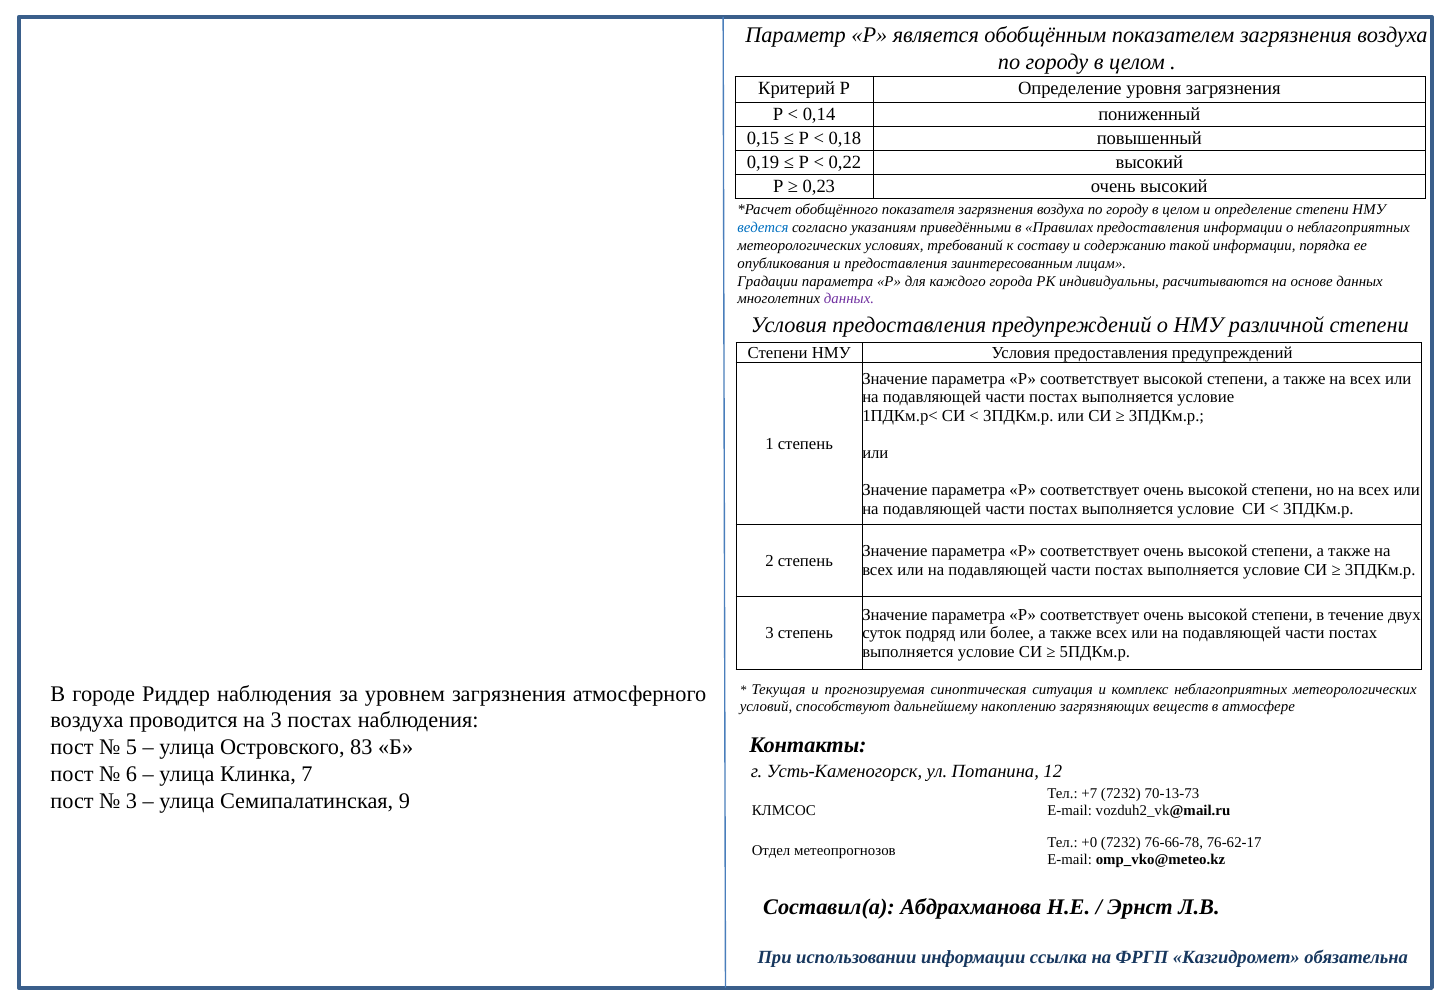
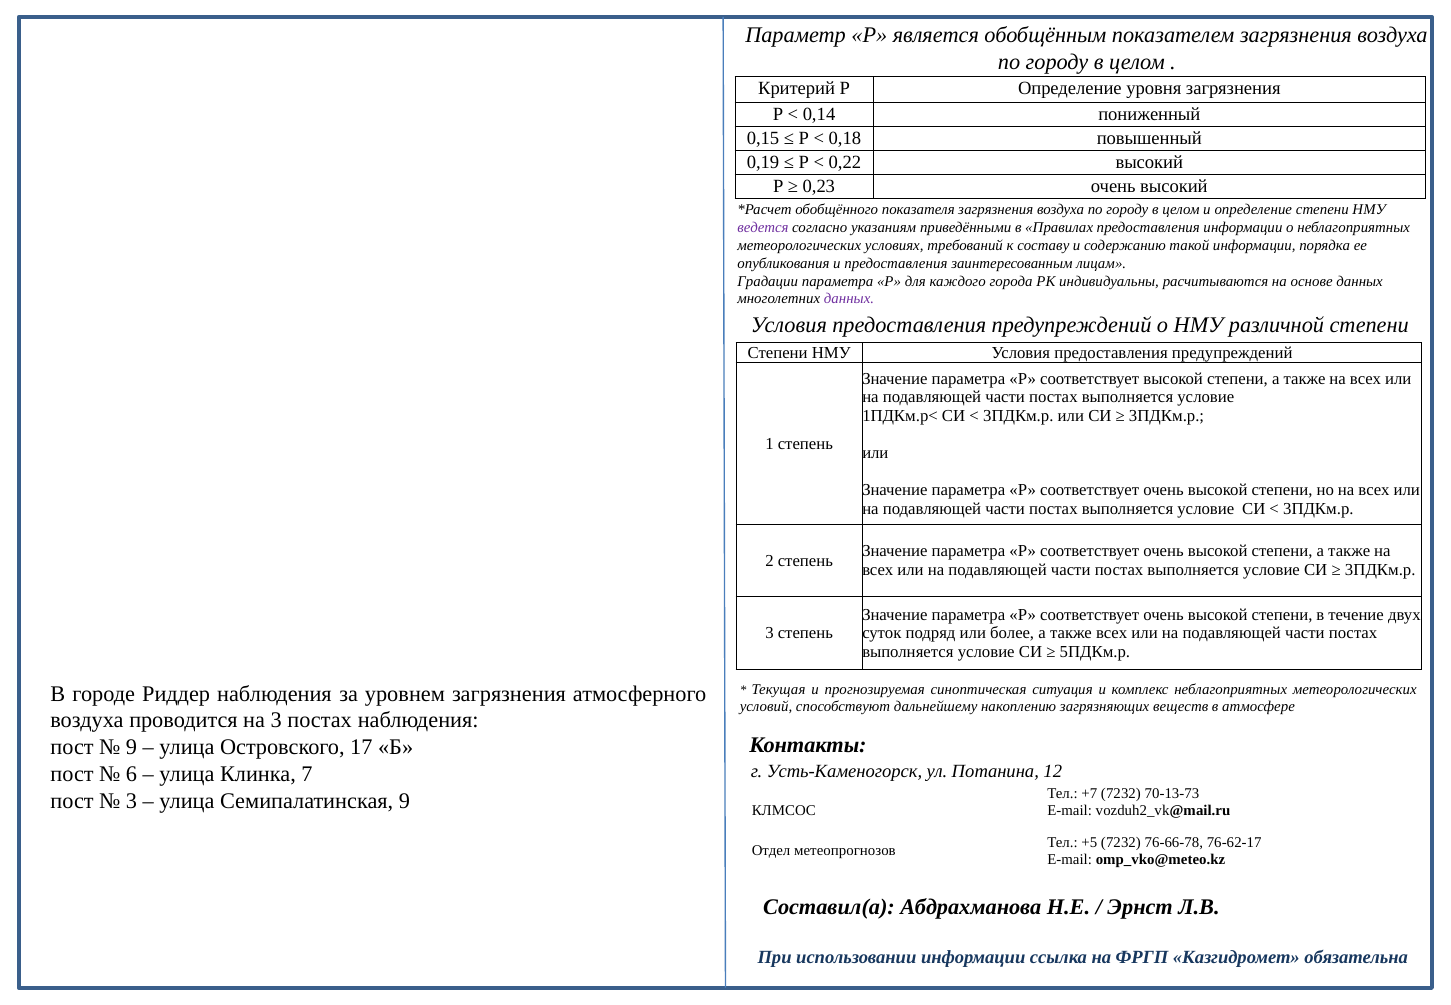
ведется colour: blue -> purple (763, 228)
5: 5 -> 9 (132, 747)
83: 83 -> 17 (361, 747)
+0: +0 -> +5 (1089, 842)
